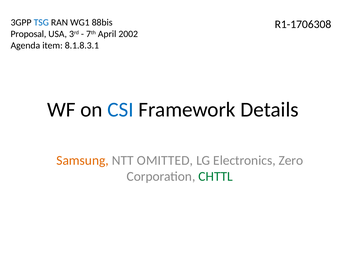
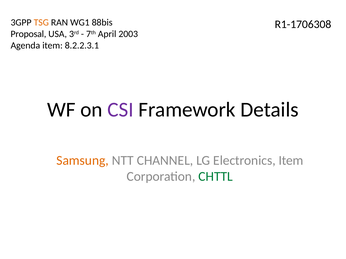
TSG colour: blue -> orange (41, 23)
2002: 2002 -> 2003 (128, 34)
8.1.8.3.1: 8.1.8.3.1 -> 8.2.2.3.1 (82, 46)
CSI colour: blue -> purple (120, 110)
OMITTED: OMITTED -> CHANNEL (165, 161)
Electronics Zero: Zero -> Item (291, 161)
